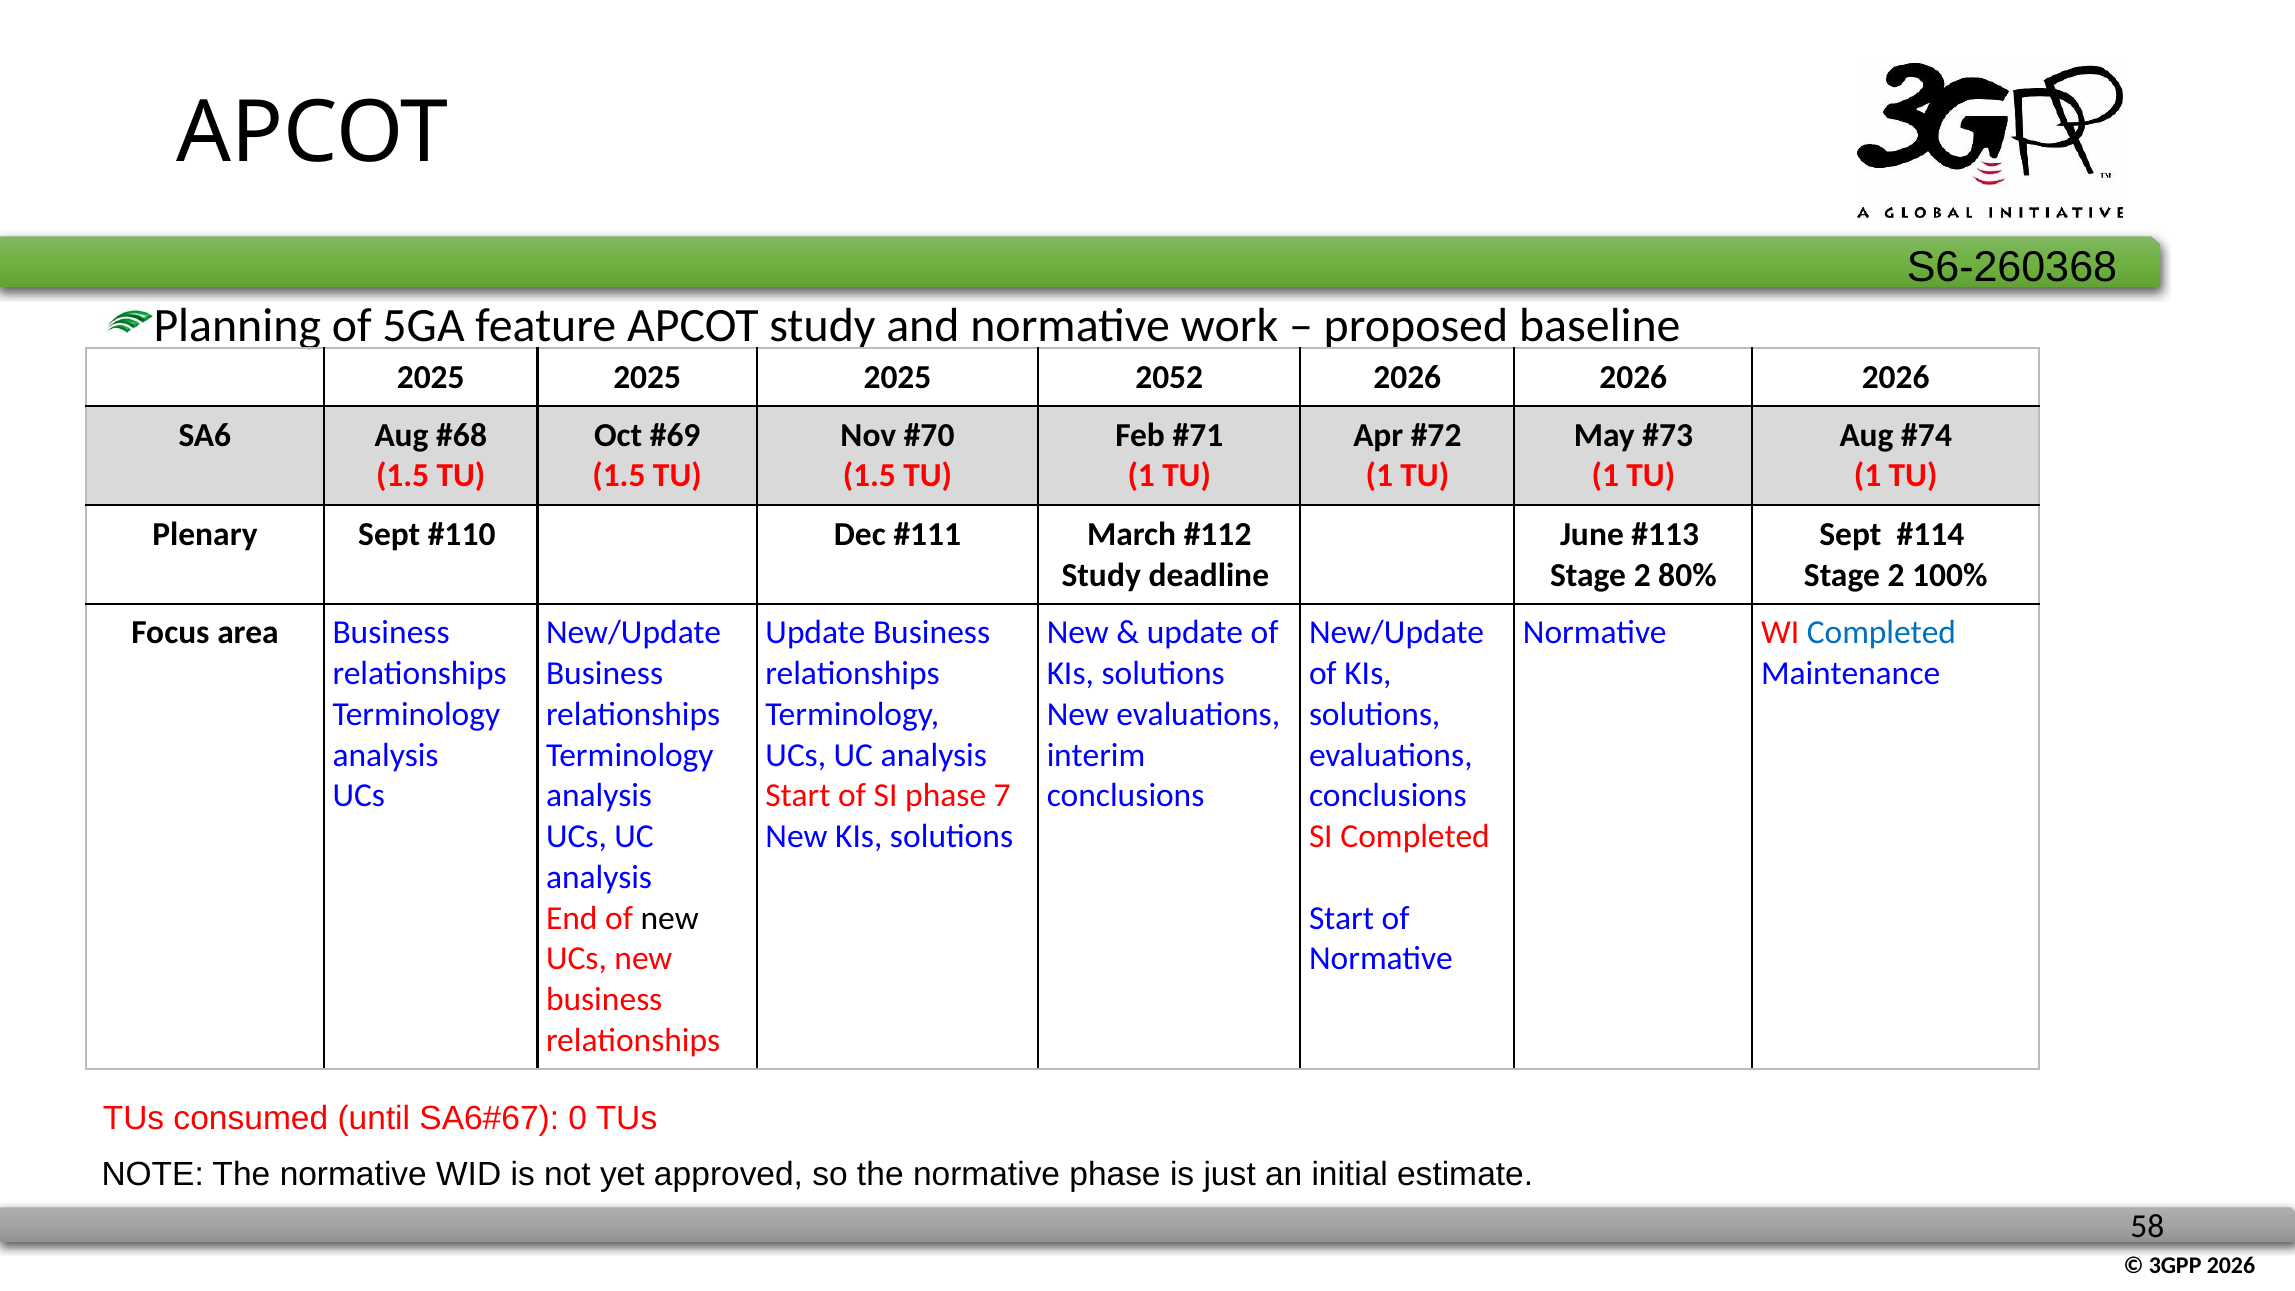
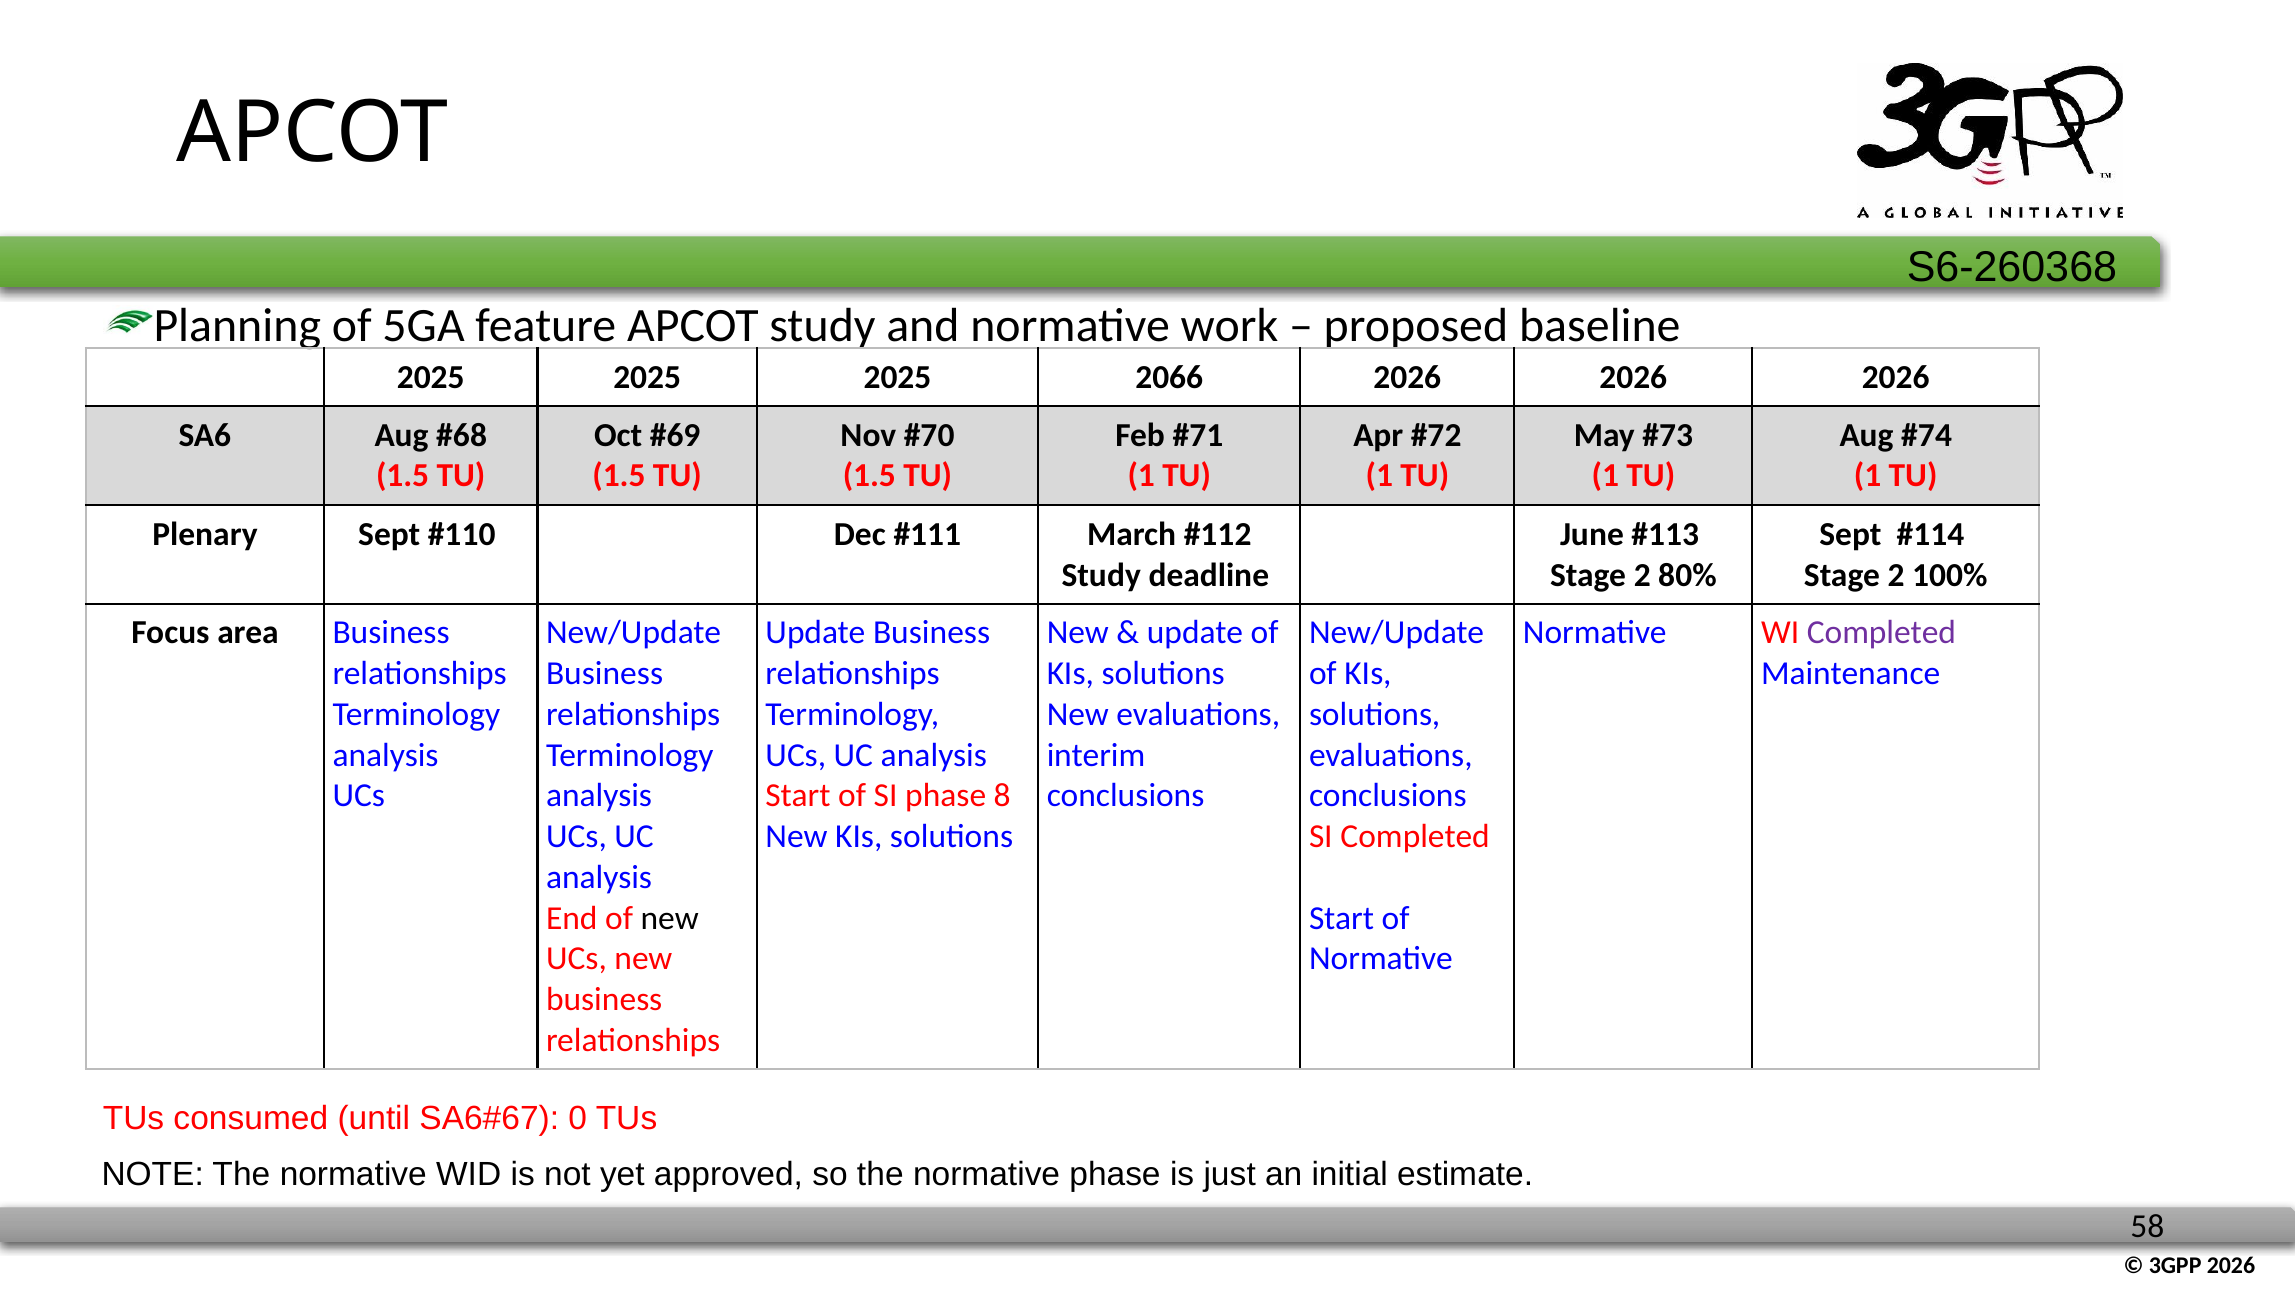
2052: 2052 -> 2066 (1169, 377)
Completed colour: blue -> purple (1881, 633)
7: 7 -> 8 (1002, 796)
